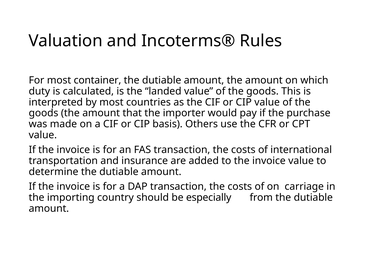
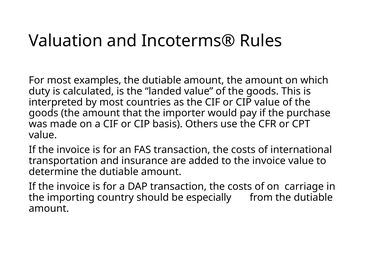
container: container -> examples (98, 80)
